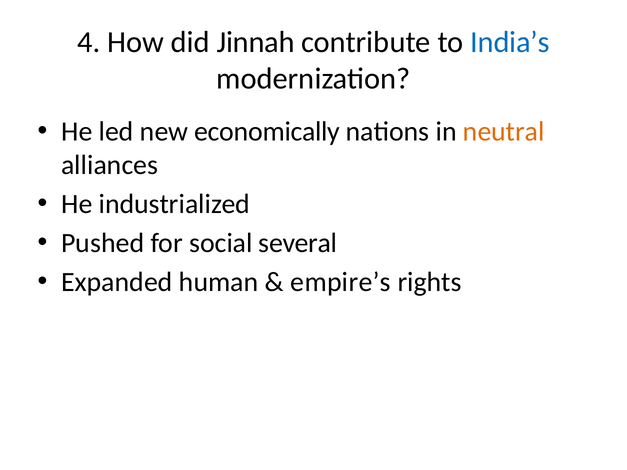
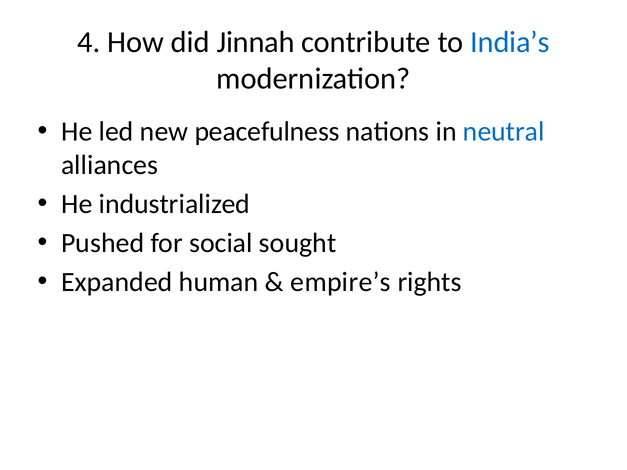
economically: economically -> peacefulness (267, 132)
neutral colour: orange -> blue (504, 132)
several: several -> sought (298, 243)
